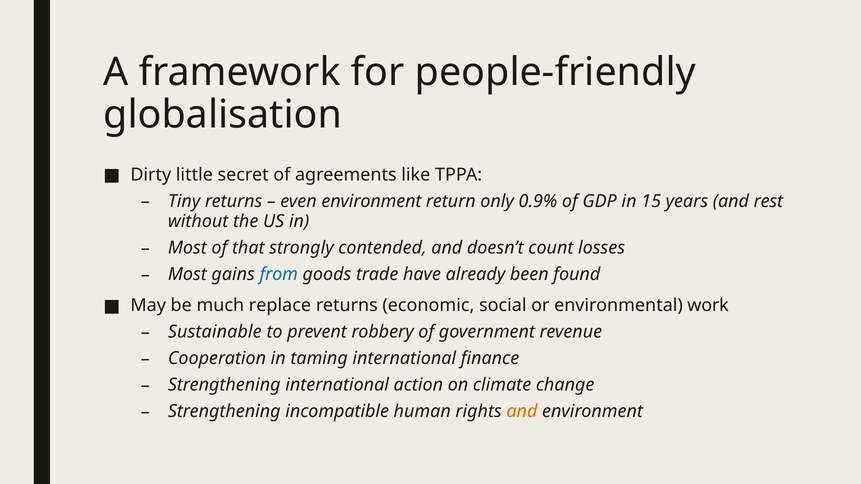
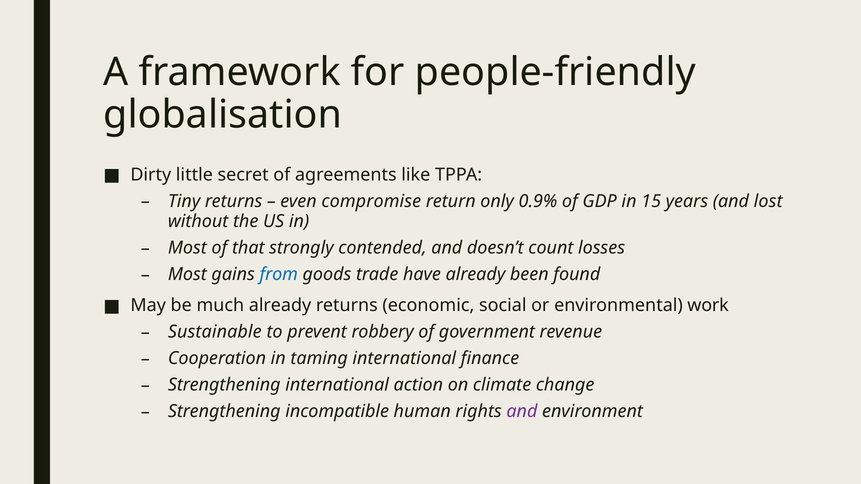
even environment: environment -> compromise (371, 201)
rest: rest -> lost (768, 201)
much replace: replace -> already (280, 306)
and colour: orange -> purple (522, 412)
